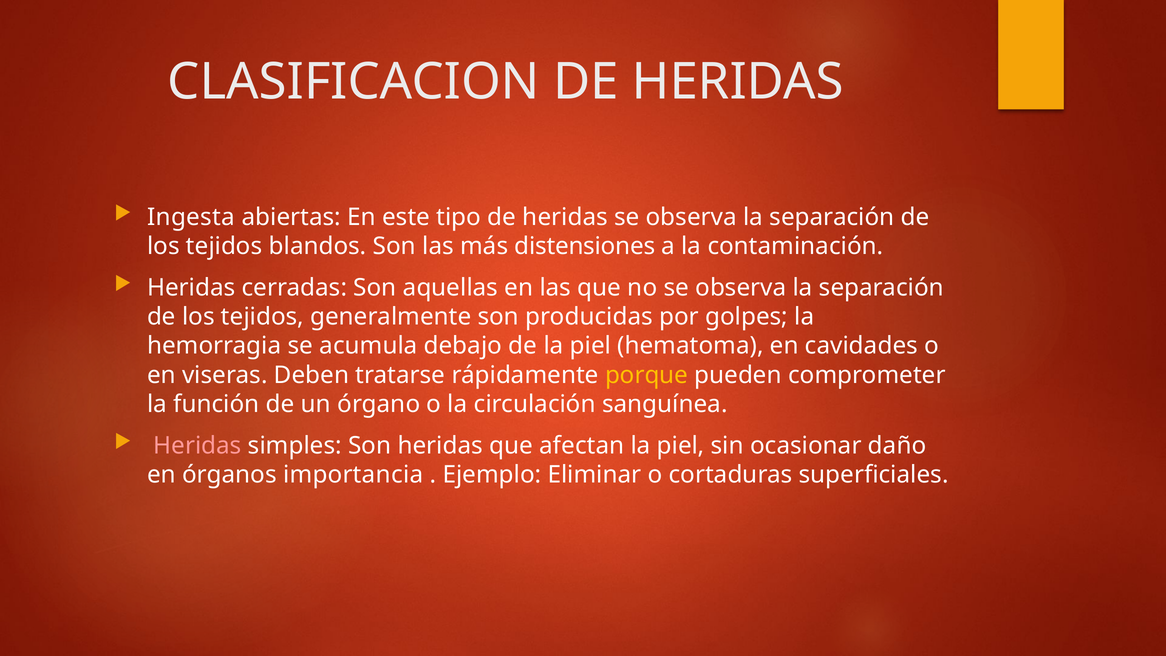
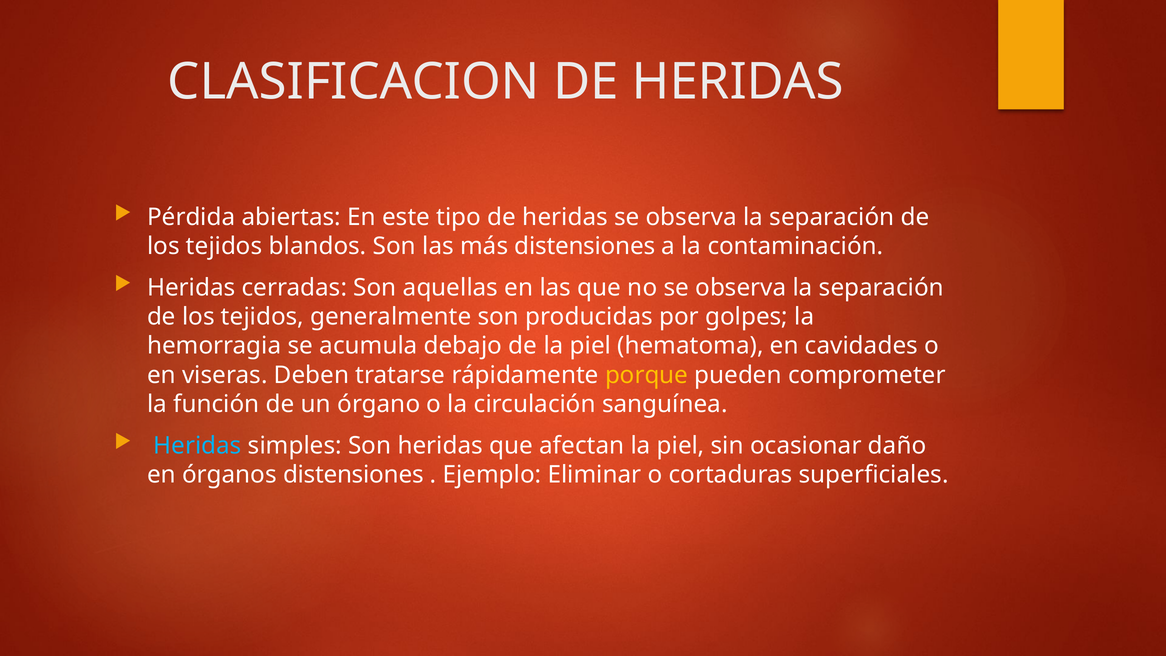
Ingesta: Ingesta -> Pérdida (191, 217)
Heridas colour: pink -> light blue (197, 445)
órganos importancia: importancia -> distensiones (353, 475)
